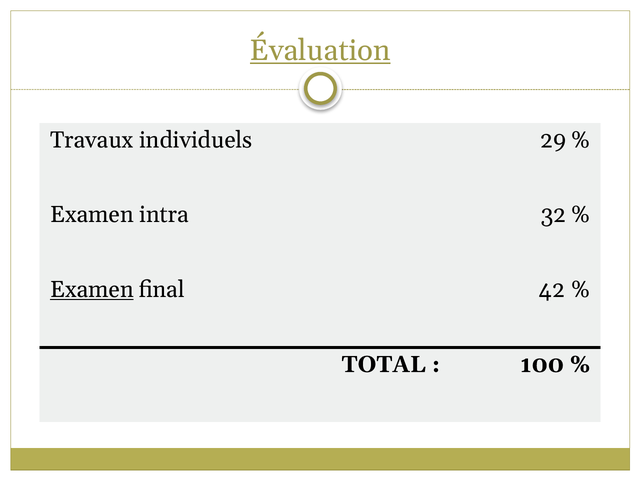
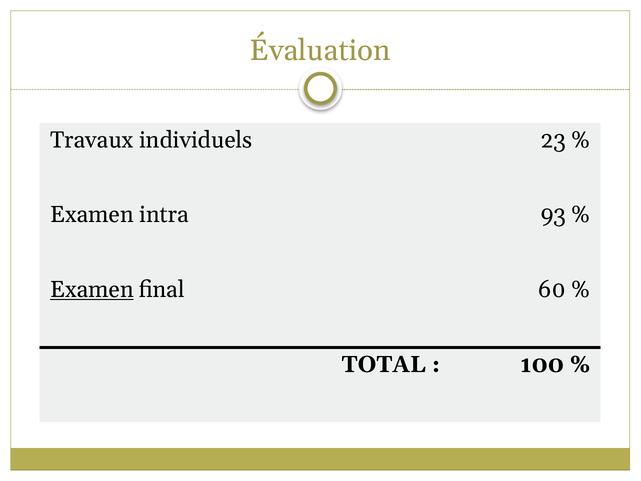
Évaluation underline: present -> none (320, 50)
29: 29 -> 23 (553, 140)
32: 32 -> 93 (553, 215)
42: 42 -> 60 (552, 289)
